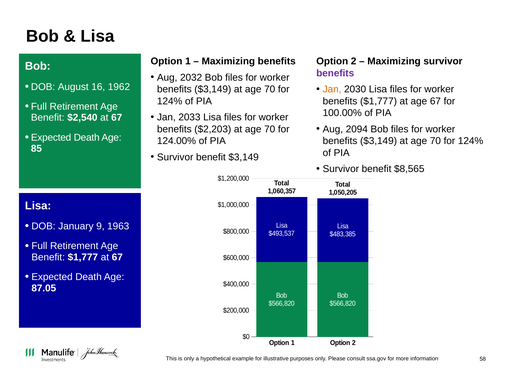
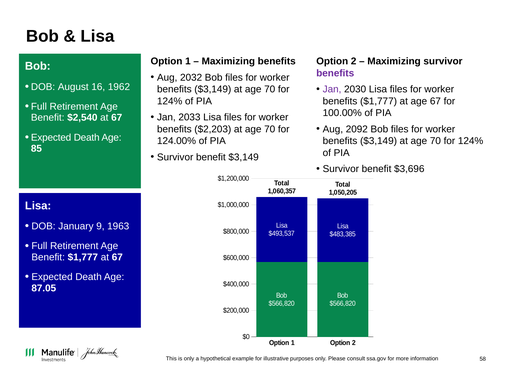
Jan colour: orange -> purple (332, 89)
2094: 2094 -> 2092 (357, 129)
$8,565: $8,565 -> $3,696 (409, 169)
